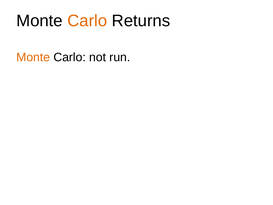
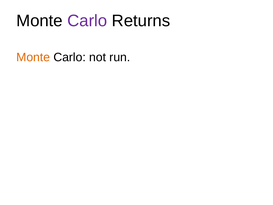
Carlo colour: orange -> purple (87, 21)
